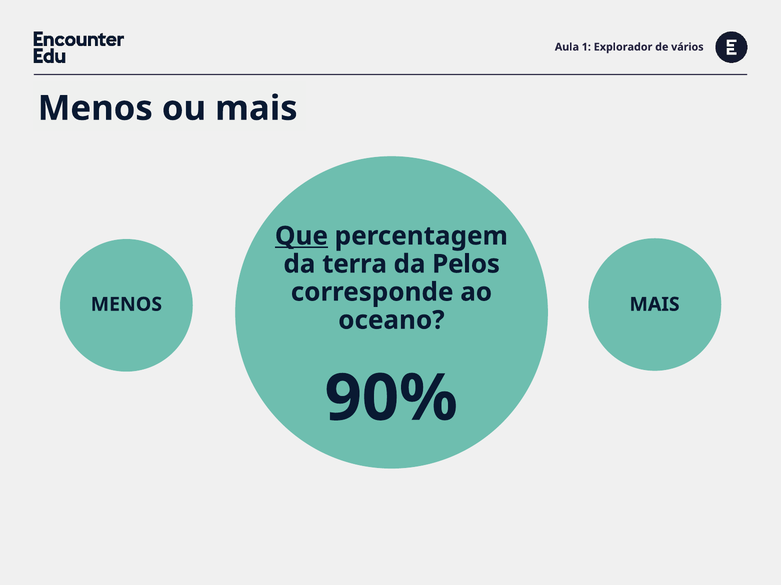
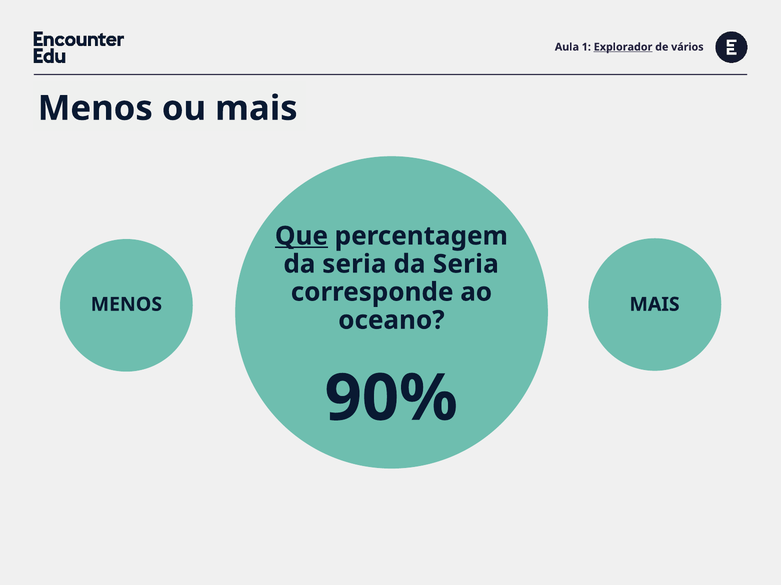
Explorador underline: none -> present (623, 47)
terra: terra -> seria (354, 264)
Pelos: Pelos -> Seria (466, 264)
